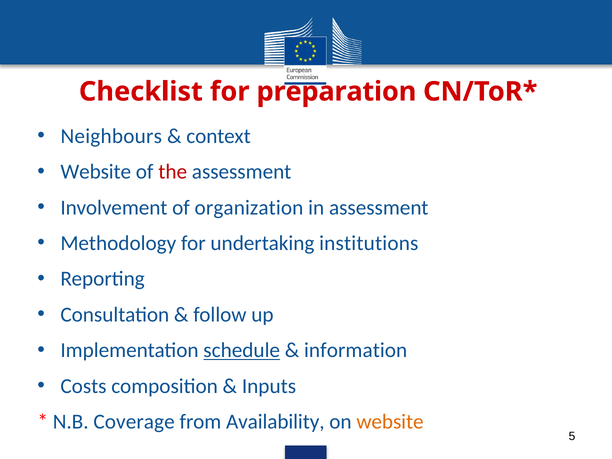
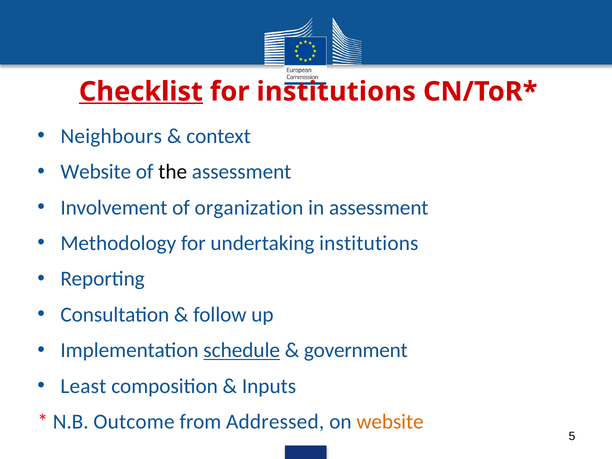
Checklist underline: none -> present (141, 92)
for preparation: preparation -> institutions (336, 92)
the colour: red -> black (173, 172)
information: information -> government (356, 350)
Costs: Costs -> Least (83, 386)
Coverage: Coverage -> Outcome (134, 422)
Availability: Availability -> Addressed (275, 422)
